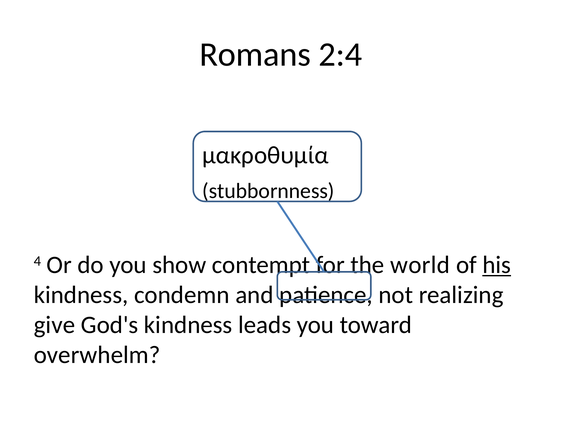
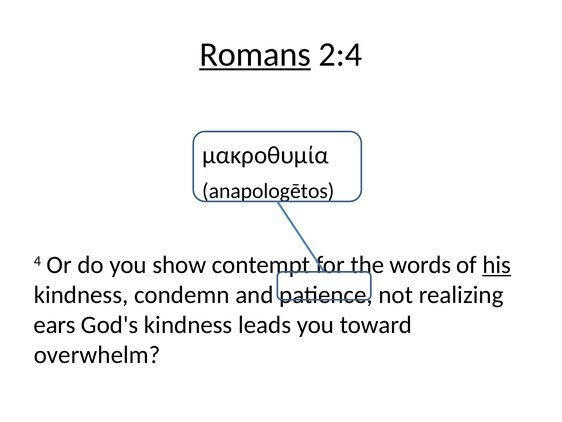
Romans underline: none -> present (255, 54)
stubbornness: stubbornness -> anapologētos (268, 191)
world: world -> words (420, 265)
give: give -> ears (55, 325)
